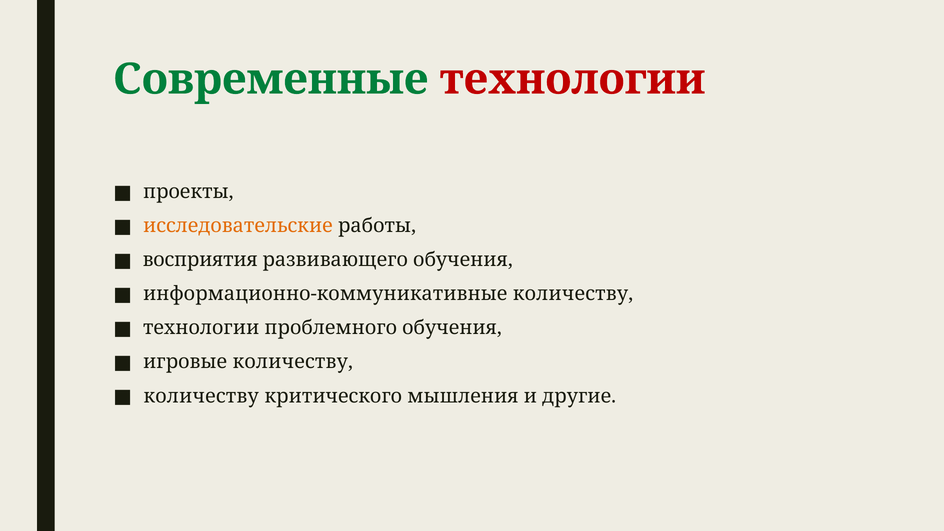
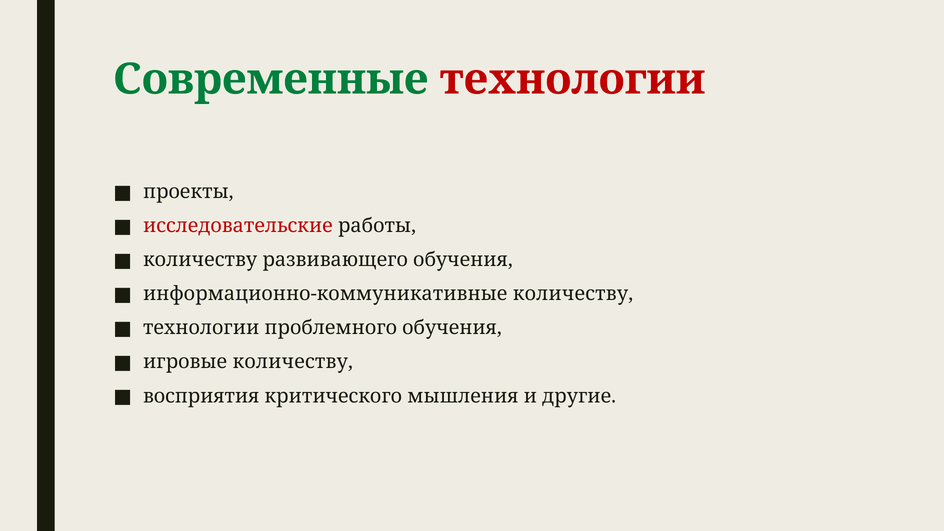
исследовательские colour: orange -> red (238, 226)
восприятия: восприятия -> количеству (200, 260)
количеству: количеству -> восприятия (201, 396)
